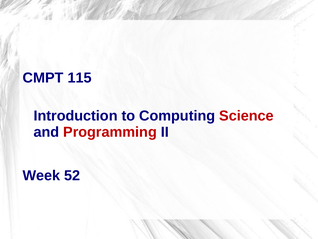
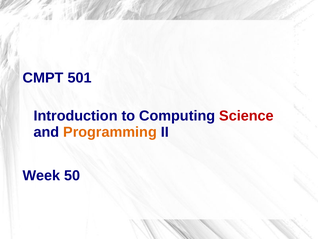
115: 115 -> 501 (80, 78)
Programming colour: red -> orange (110, 132)
52: 52 -> 50 (72, 175)
